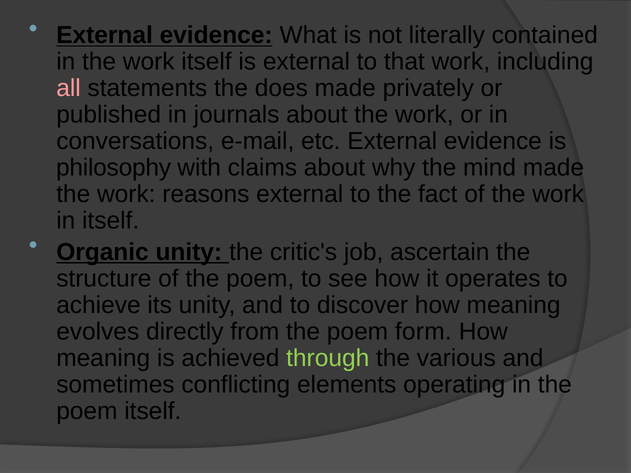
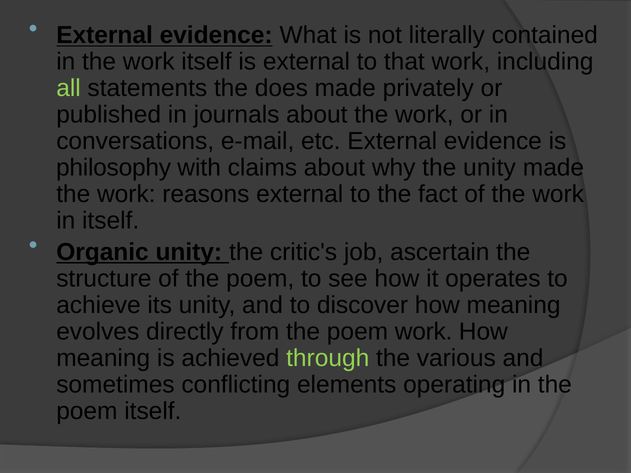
all colour: pink -> light green (69, 88)
the mind: mind -> unity (489, 168)
poem form: form -> work (424, 332)
